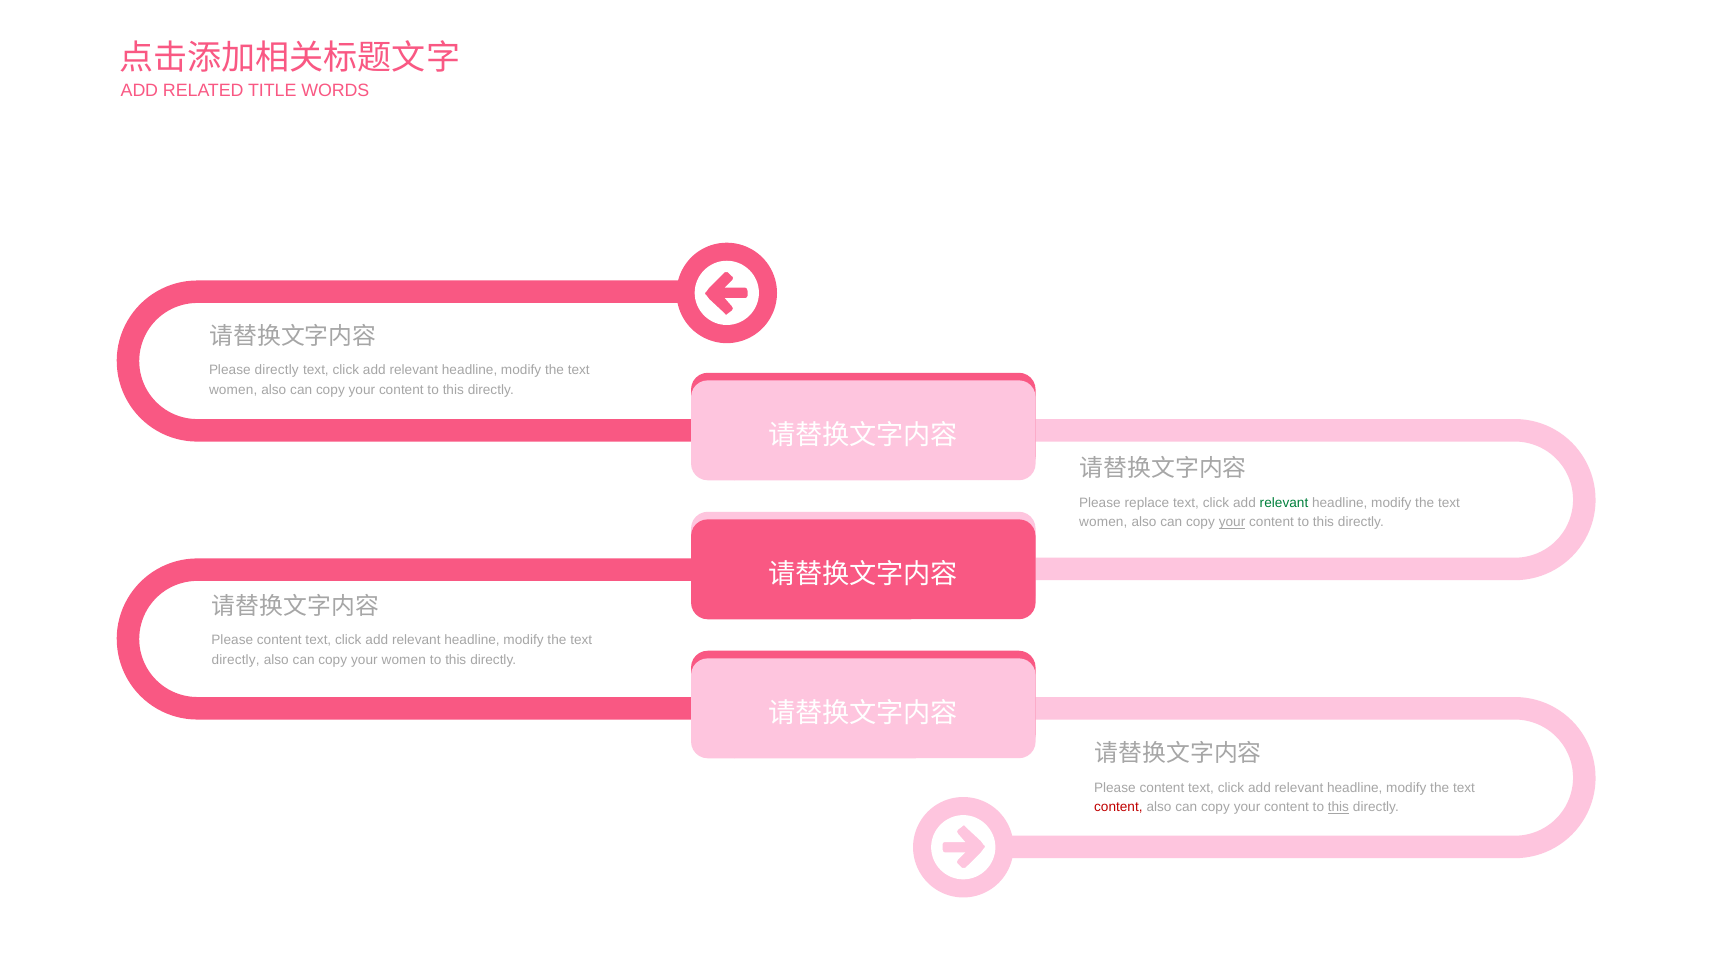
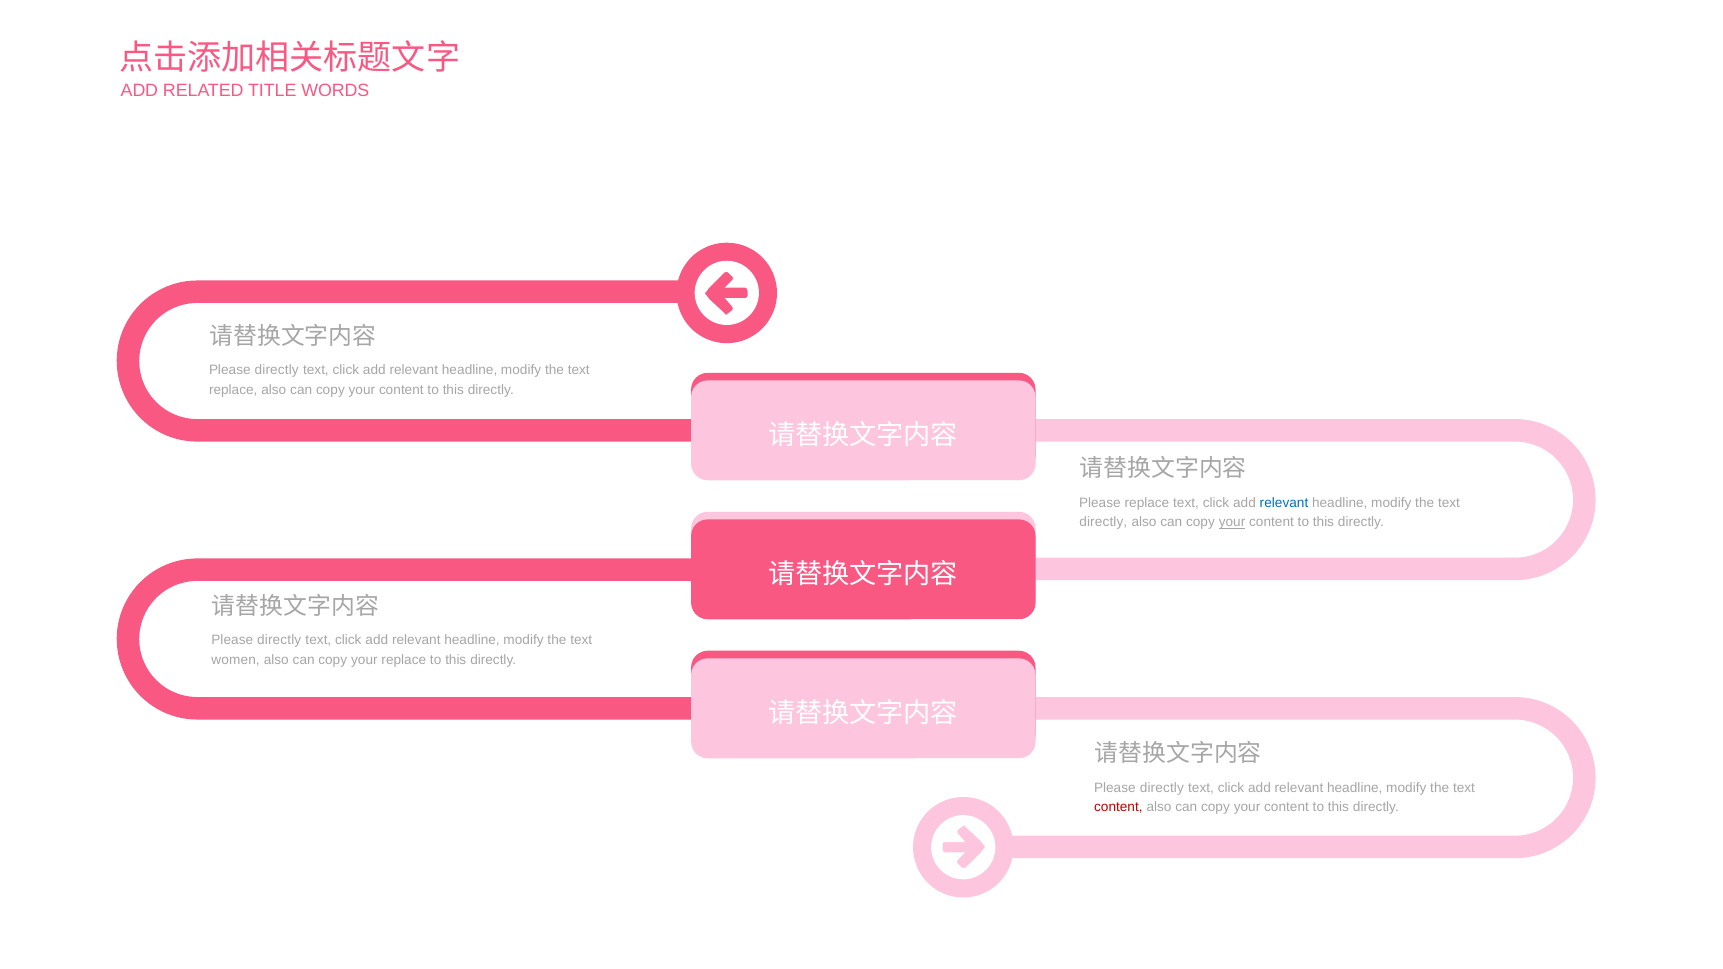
women: women -> replace (233, 390)
relevant colour: green -> blue (1284, 503)
women: women -> directly (1103, 522)
content: content -> directly (279, 640)
directly: directly -> women (236, 660)
your women: women -> replace (404, 660)
content: content -> directly (1162, 788)
this underline: present -> none (1338, 807)
